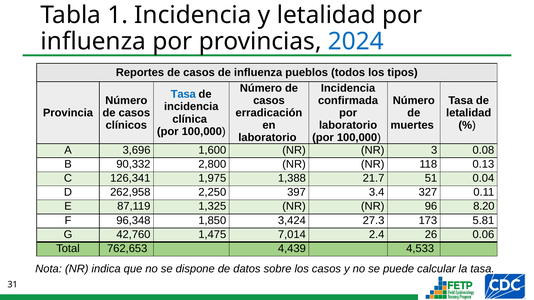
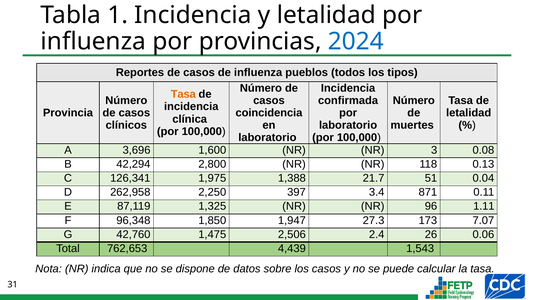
Tasa colour: blue -> orange (183, 94)
erradicación: erradicación -> coincidencia (269, 113)
90,332: 90,332 -> 42,294 (133, 164)
327: 327 -> 871 (428, 192)
8.20: 8.20 -> 1.11 (484, 207)
3,424: 3,424 -> 1,947 (292, 221)
5.81: 5.81 -> 7.07 (483, 221)
7,014: 7,014 -> 2,506 (292, 235)
4,533: 4,533 -> 1,543 (420, 249)
